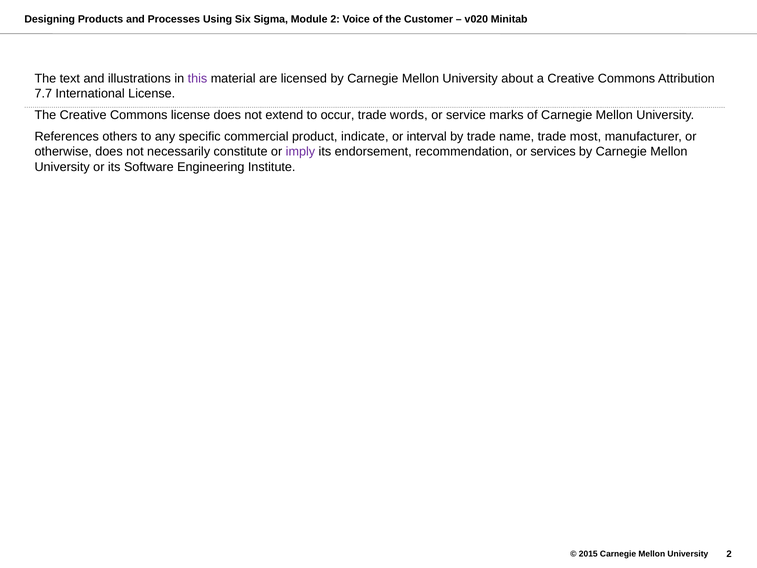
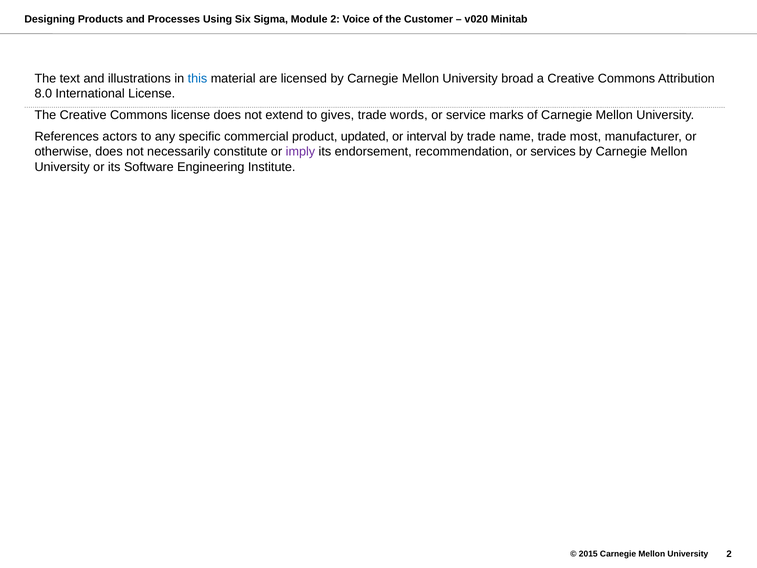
this colour: purple -> blue (198, 79)
about: about -> broad (517, 79)
7.7: 7.7 -> 8.0 (43, 94)
occur: occur -> gives (337, 115)
others: others -> actors (120, 137)
indicate: indicate -> updated (365, 137)
